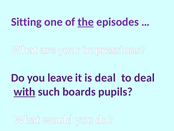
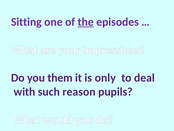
leave: leave -> them (60, 77)
is deal: deal -> only (105, 77)
with underline: present -> none (24, 91)
boards: boards -> reason (79, 91)
